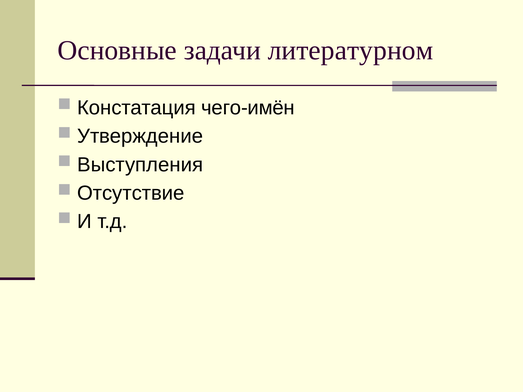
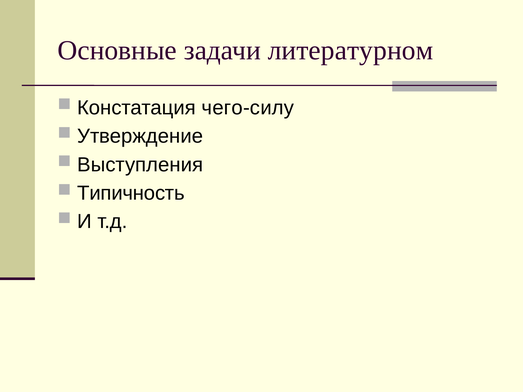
чего-имён: чего-имён -> чего-силу (248, 108)
Отсутствие: Отсутствие -> Типичность (131, 193)
